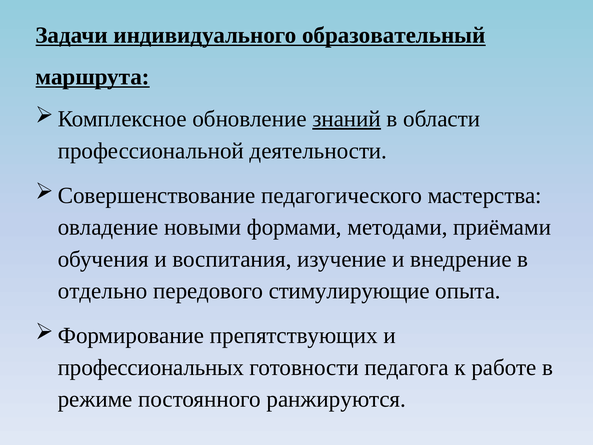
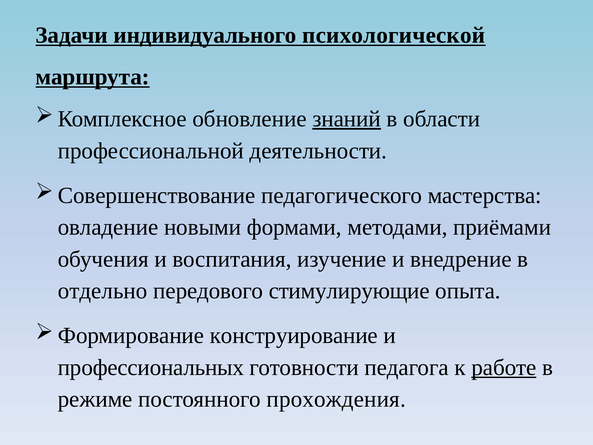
образовательный: образовательный -> психологической (394, 35)
препятствующих: препятствующих -> конструирование (294, 335)
работе underline: none -> present (504, 367)
ранжируются: ранжируются -> прохождения (336, 399)
